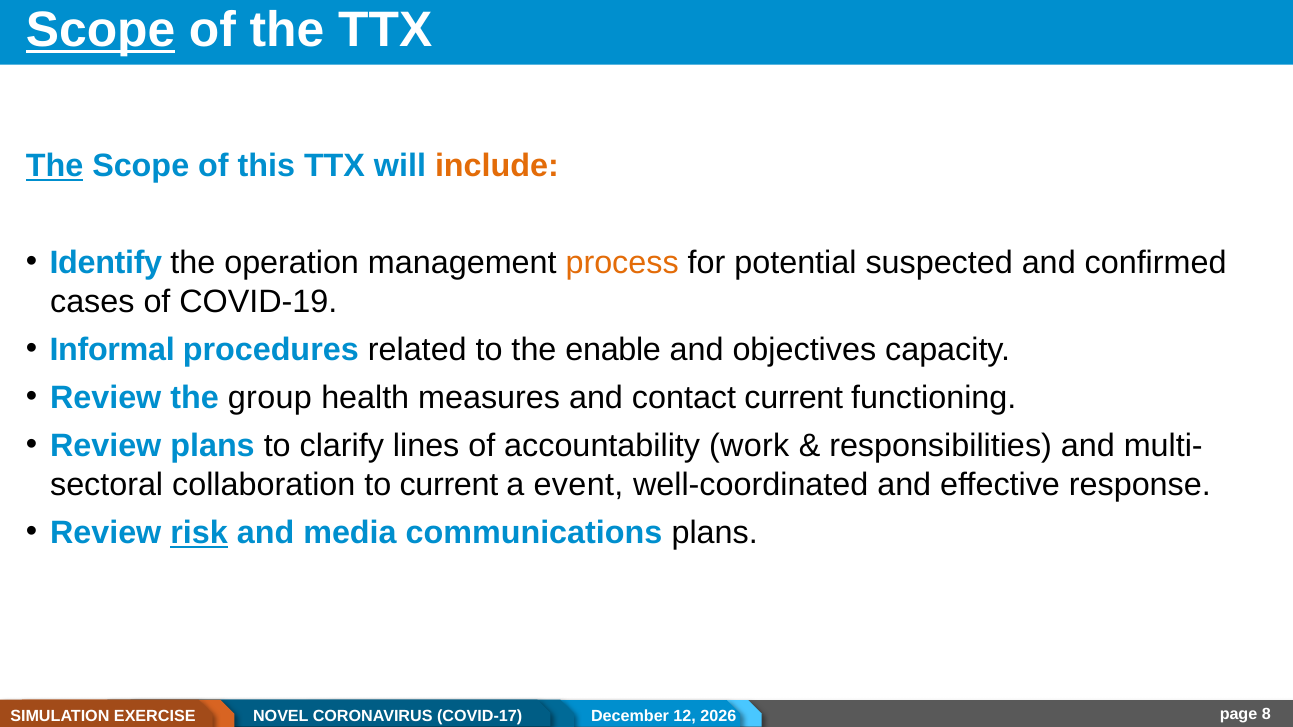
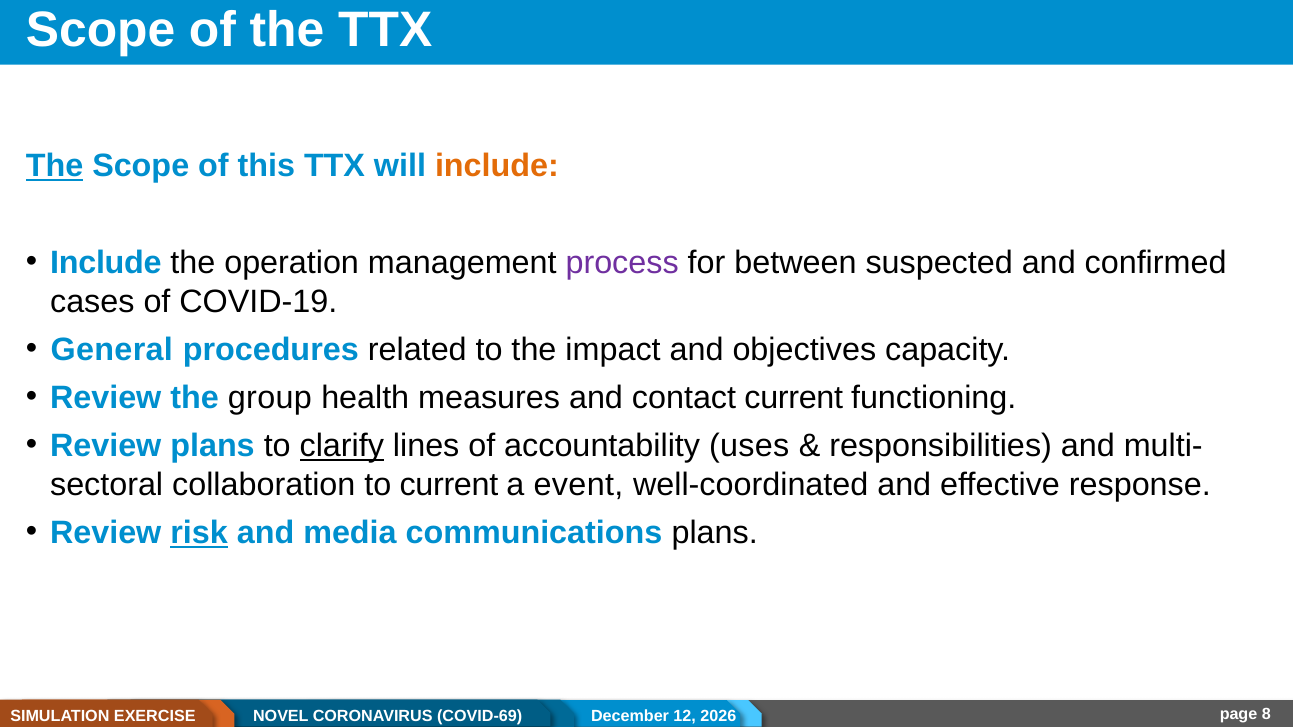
Scope underline: present -> none (101, 31)
Identify: Identify -> Include (106, 263)
process colour: orange -> purple (622, 263)
potential: potential -> between (795, 263)
Informal: Informal -> General (112, 350)
enable: enable -> impact (613, 350)
clarify underline: none -> present (342, 446)
work: work -> uses (749, 446)
COVID-17: COVID-17 -> COVID-69 (480, 716)
